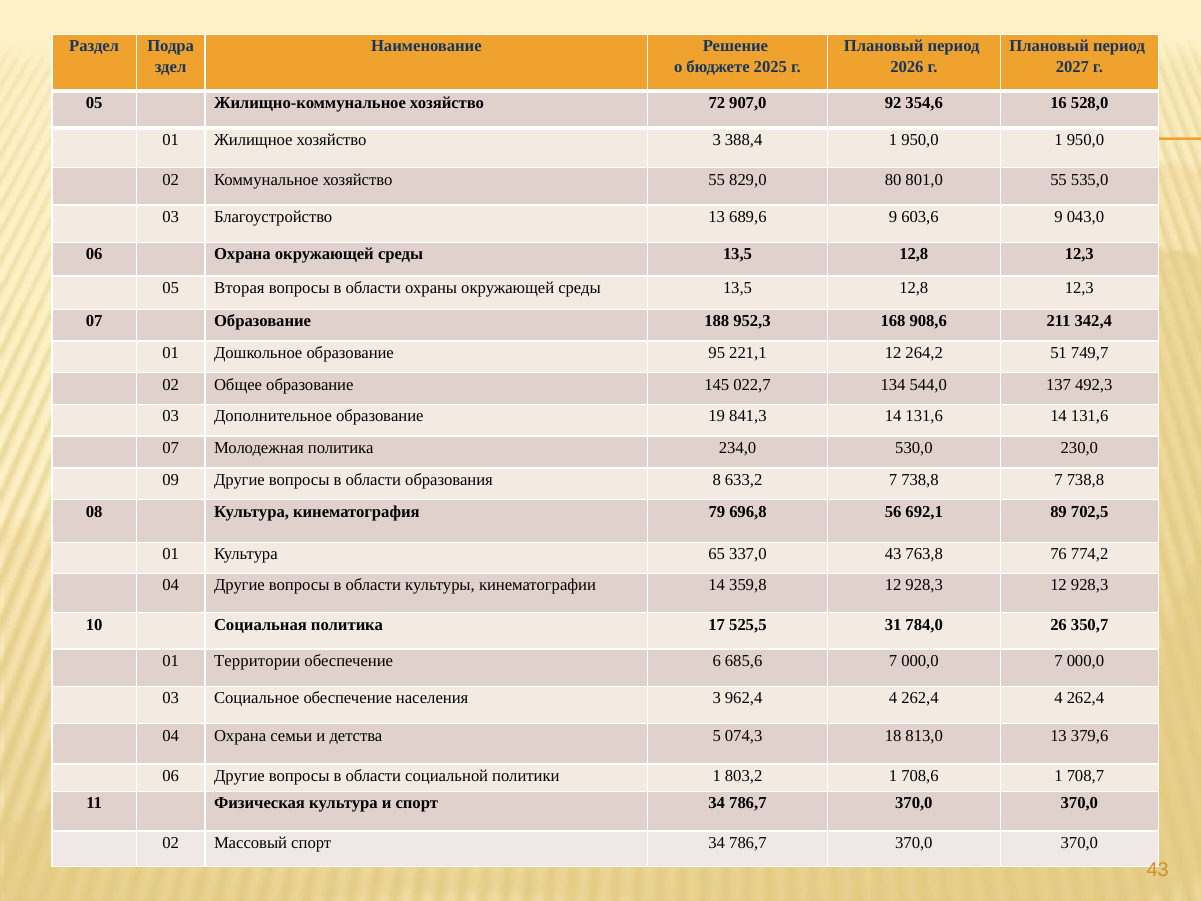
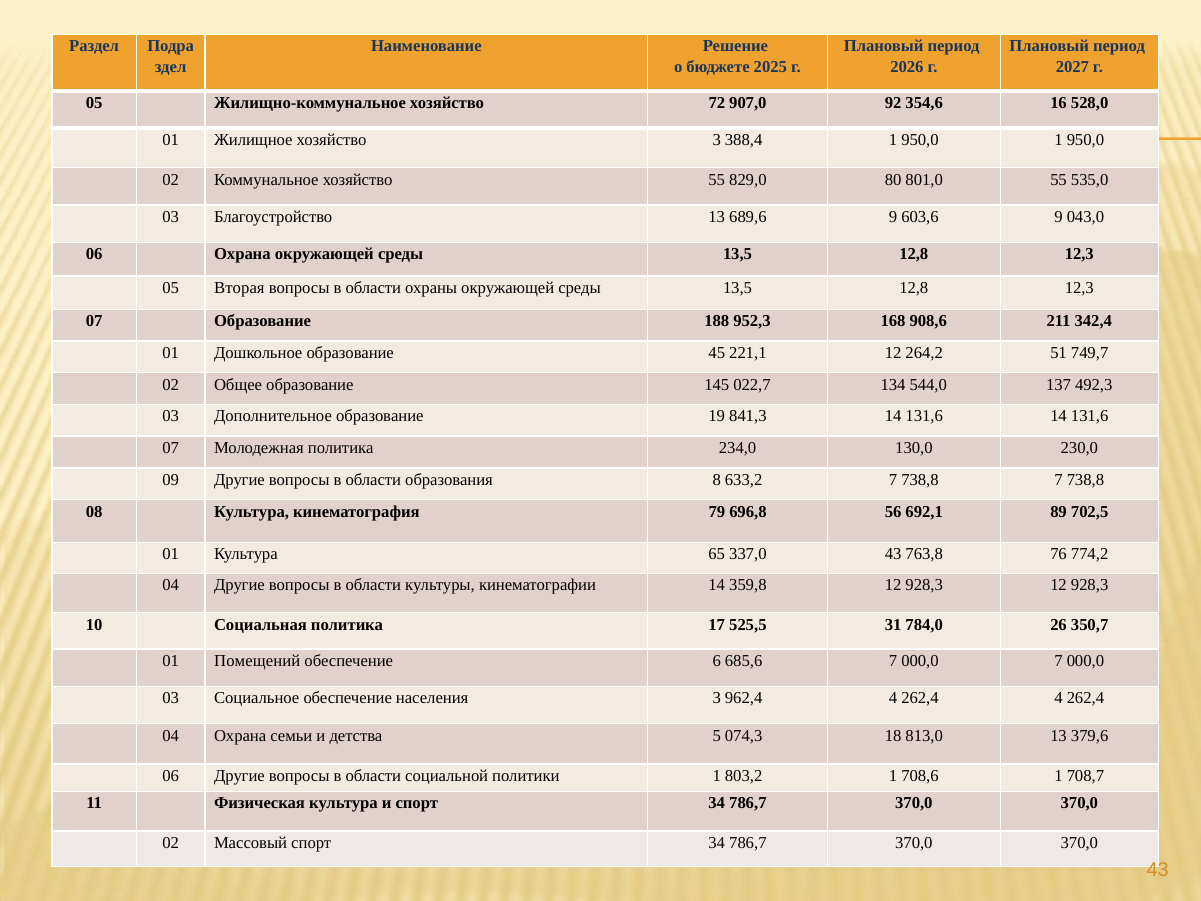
95: 95 -> 45 (717, 353)
530,0: 530,0 -> 130,0 (914, 448)
Территории: Территории -> Помещений (257, 661)
